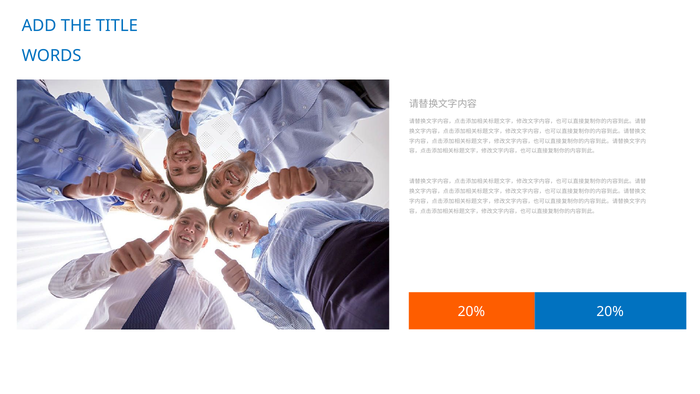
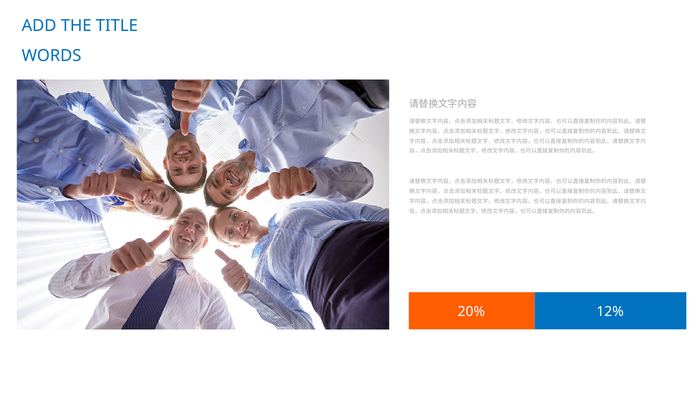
20% 20%: 20% -> 12% (610, 312)
